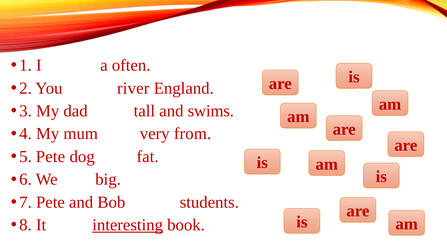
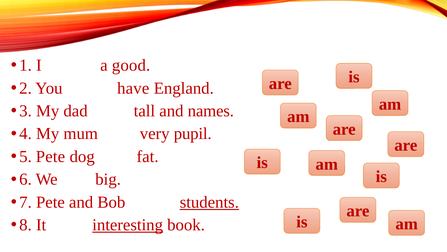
often: often -> good (131, 65)
river: river -> have (133, 88)
swims: swims -> names (211, 111)
from: from -> pupil (193, 133)
students underline: none -> present (209, 202)
